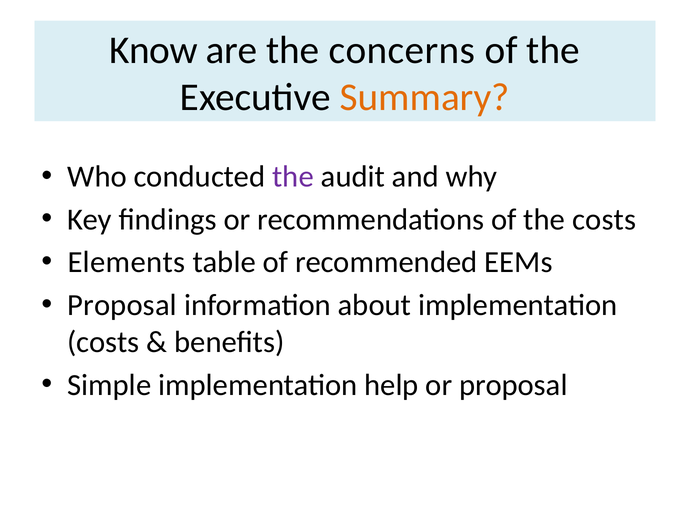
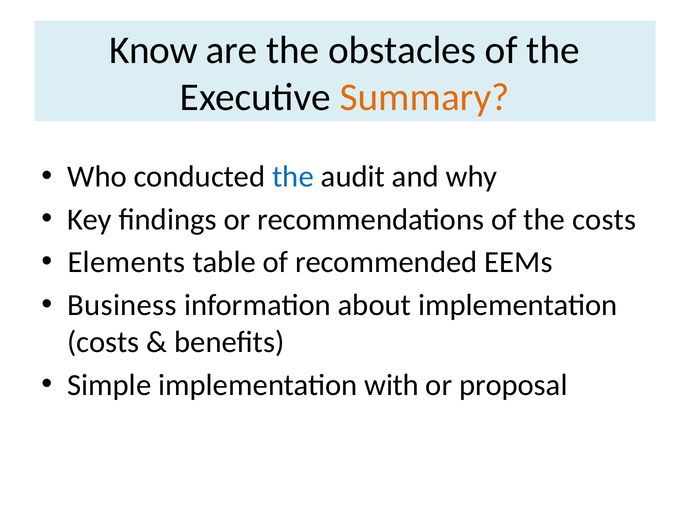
concerns: concerns -> obstacles (402, 50)
the colour: purple -> blue (293, 177)
Proposal: Proposal -> Business (122, 306)
help: help -> with (392, 385)
